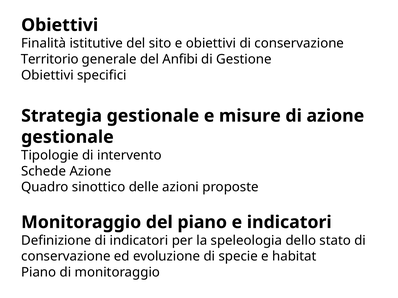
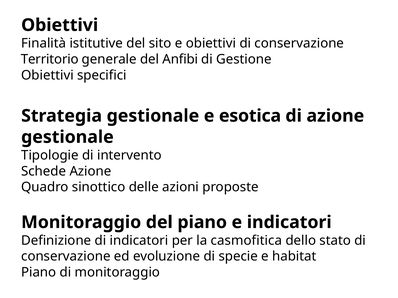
misure: misure -> esotica (250, 116)
speleologia: speleologia -> casmofitica (246, 241)
